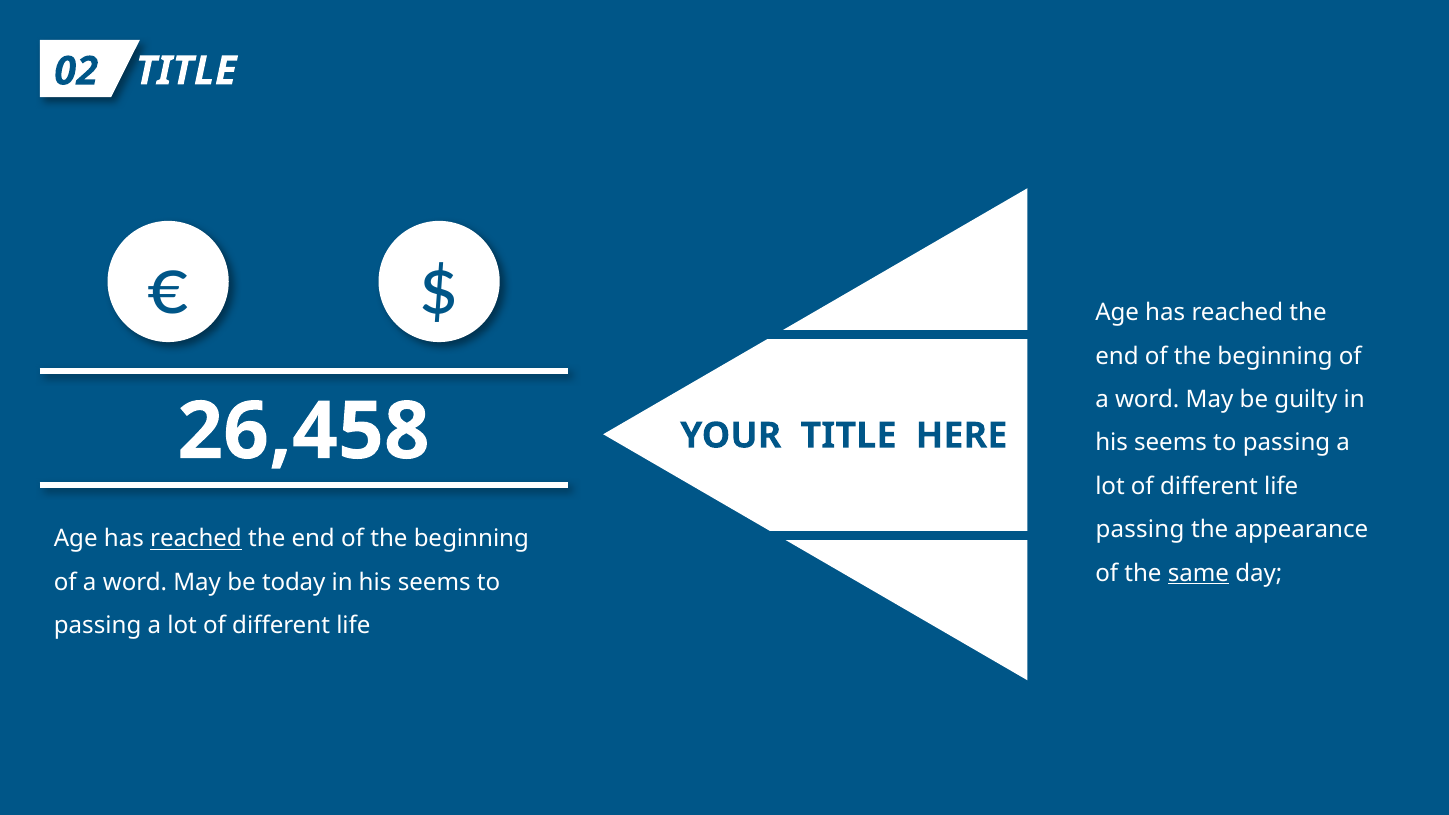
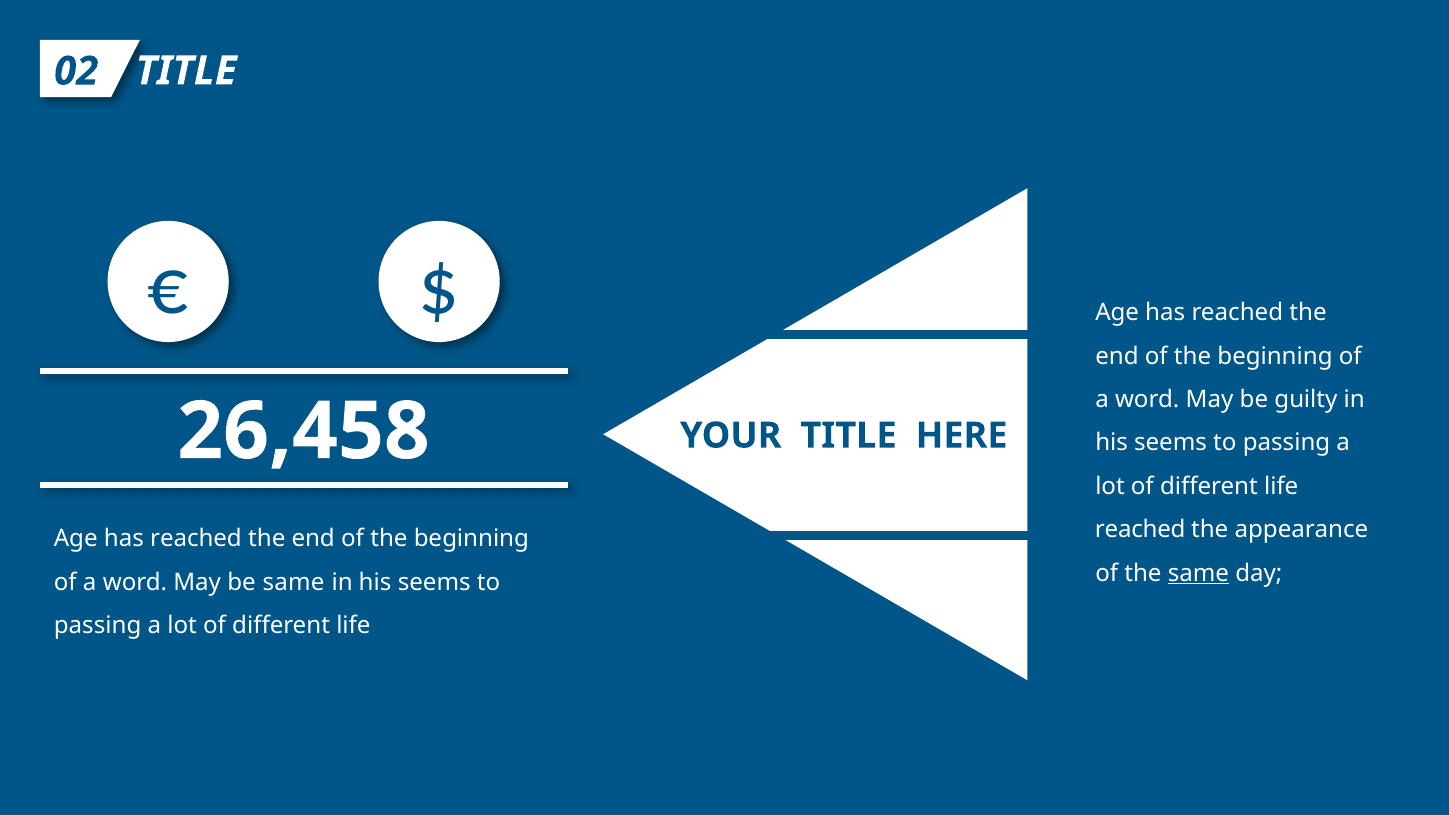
passing: passing -> reached (1140, 530)
reached underline: present -> none (196, 539)
be today: today -> same (294, 583)
